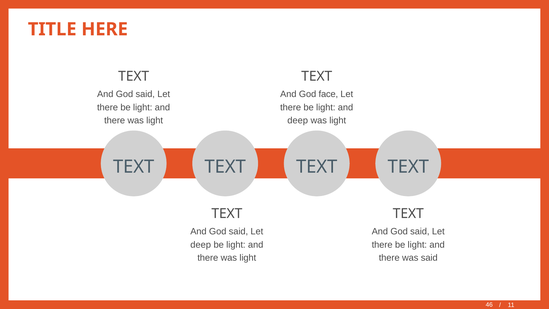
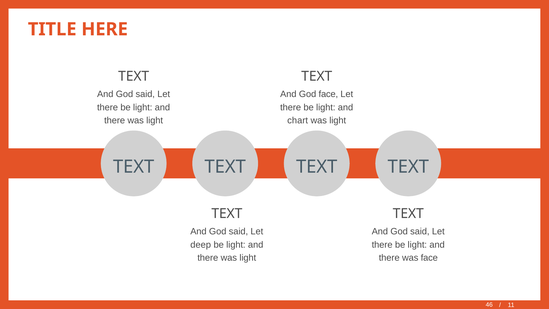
deep: deep -> chart (298, 121)
was said: said -> face (429, 258)
